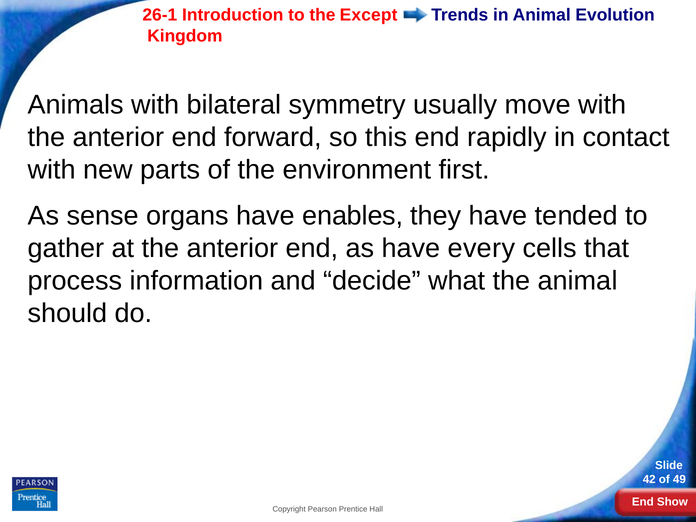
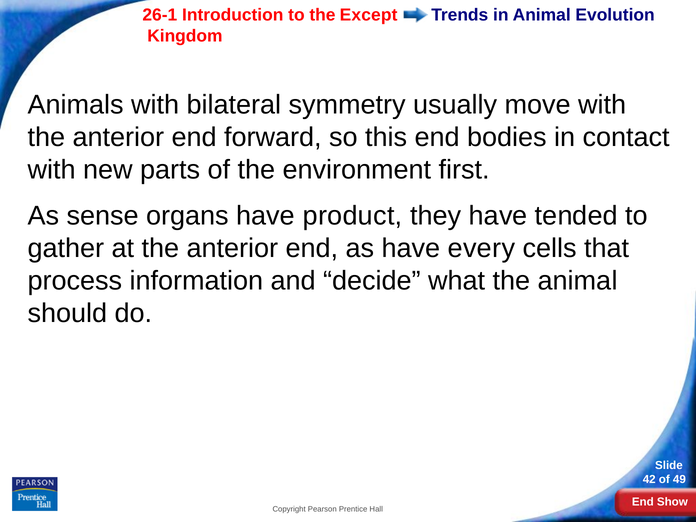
rapidly: rapidly -> bodies (507, 137)
enables: enables -> product (353, 216)
